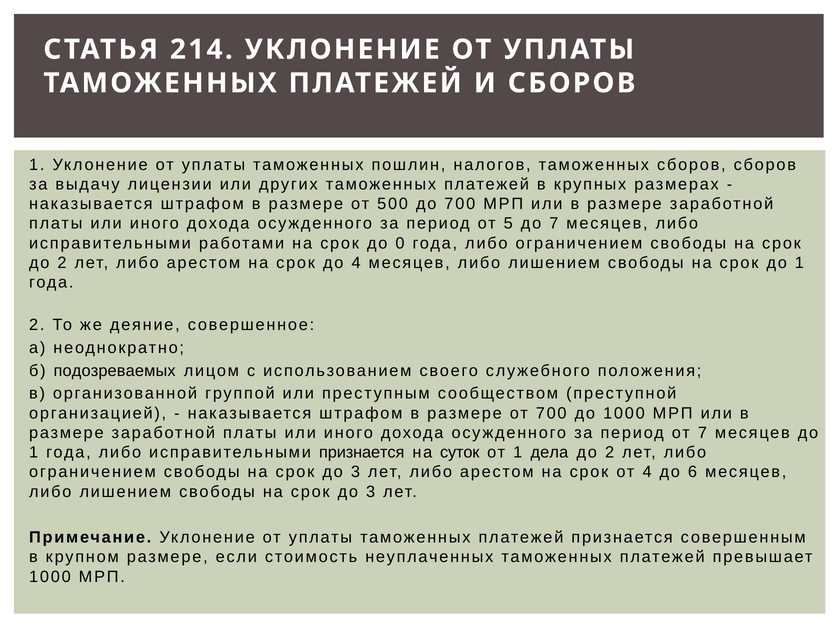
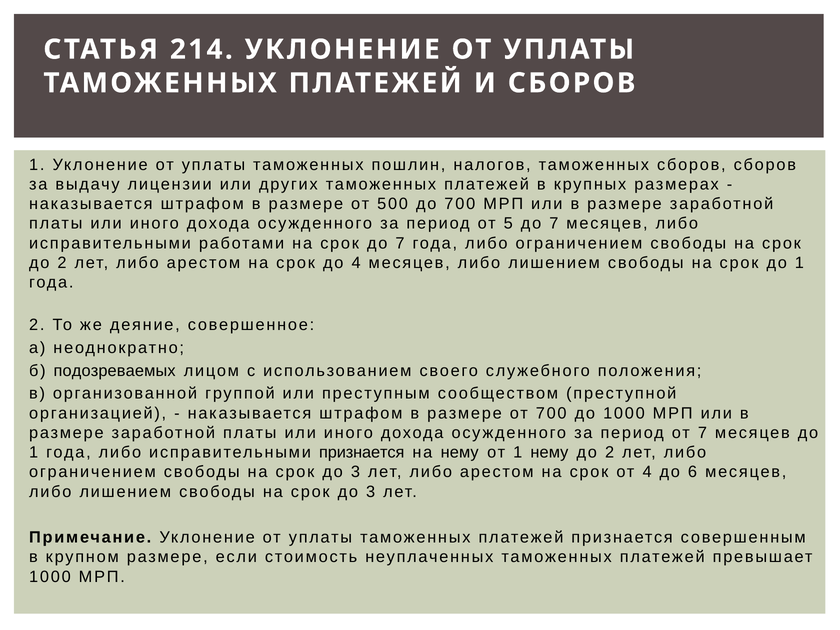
срок до 0: 0 -> 7 (400, 243)
на суток: суток -> нему (460, 452)
1 дела: дела -> нему (549, 452)
